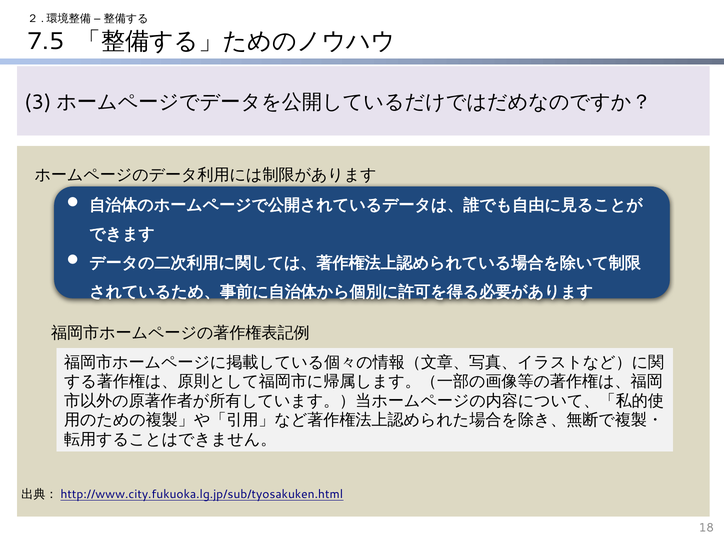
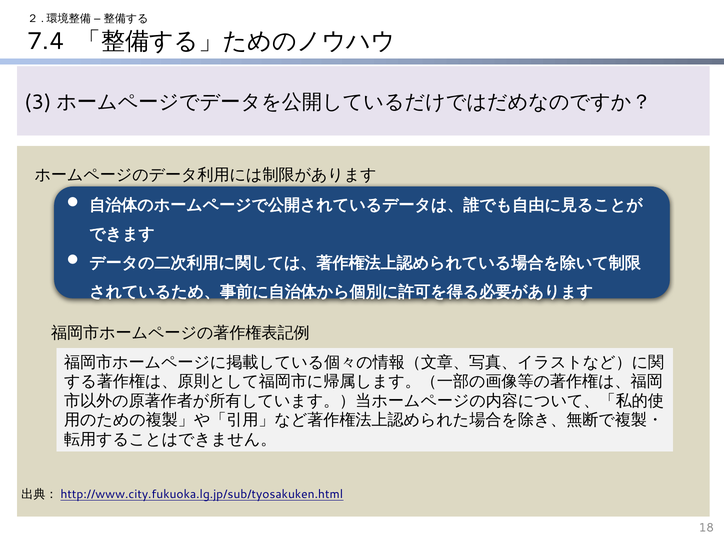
7.5: 7.5 -> 7.4 (46, 42)
